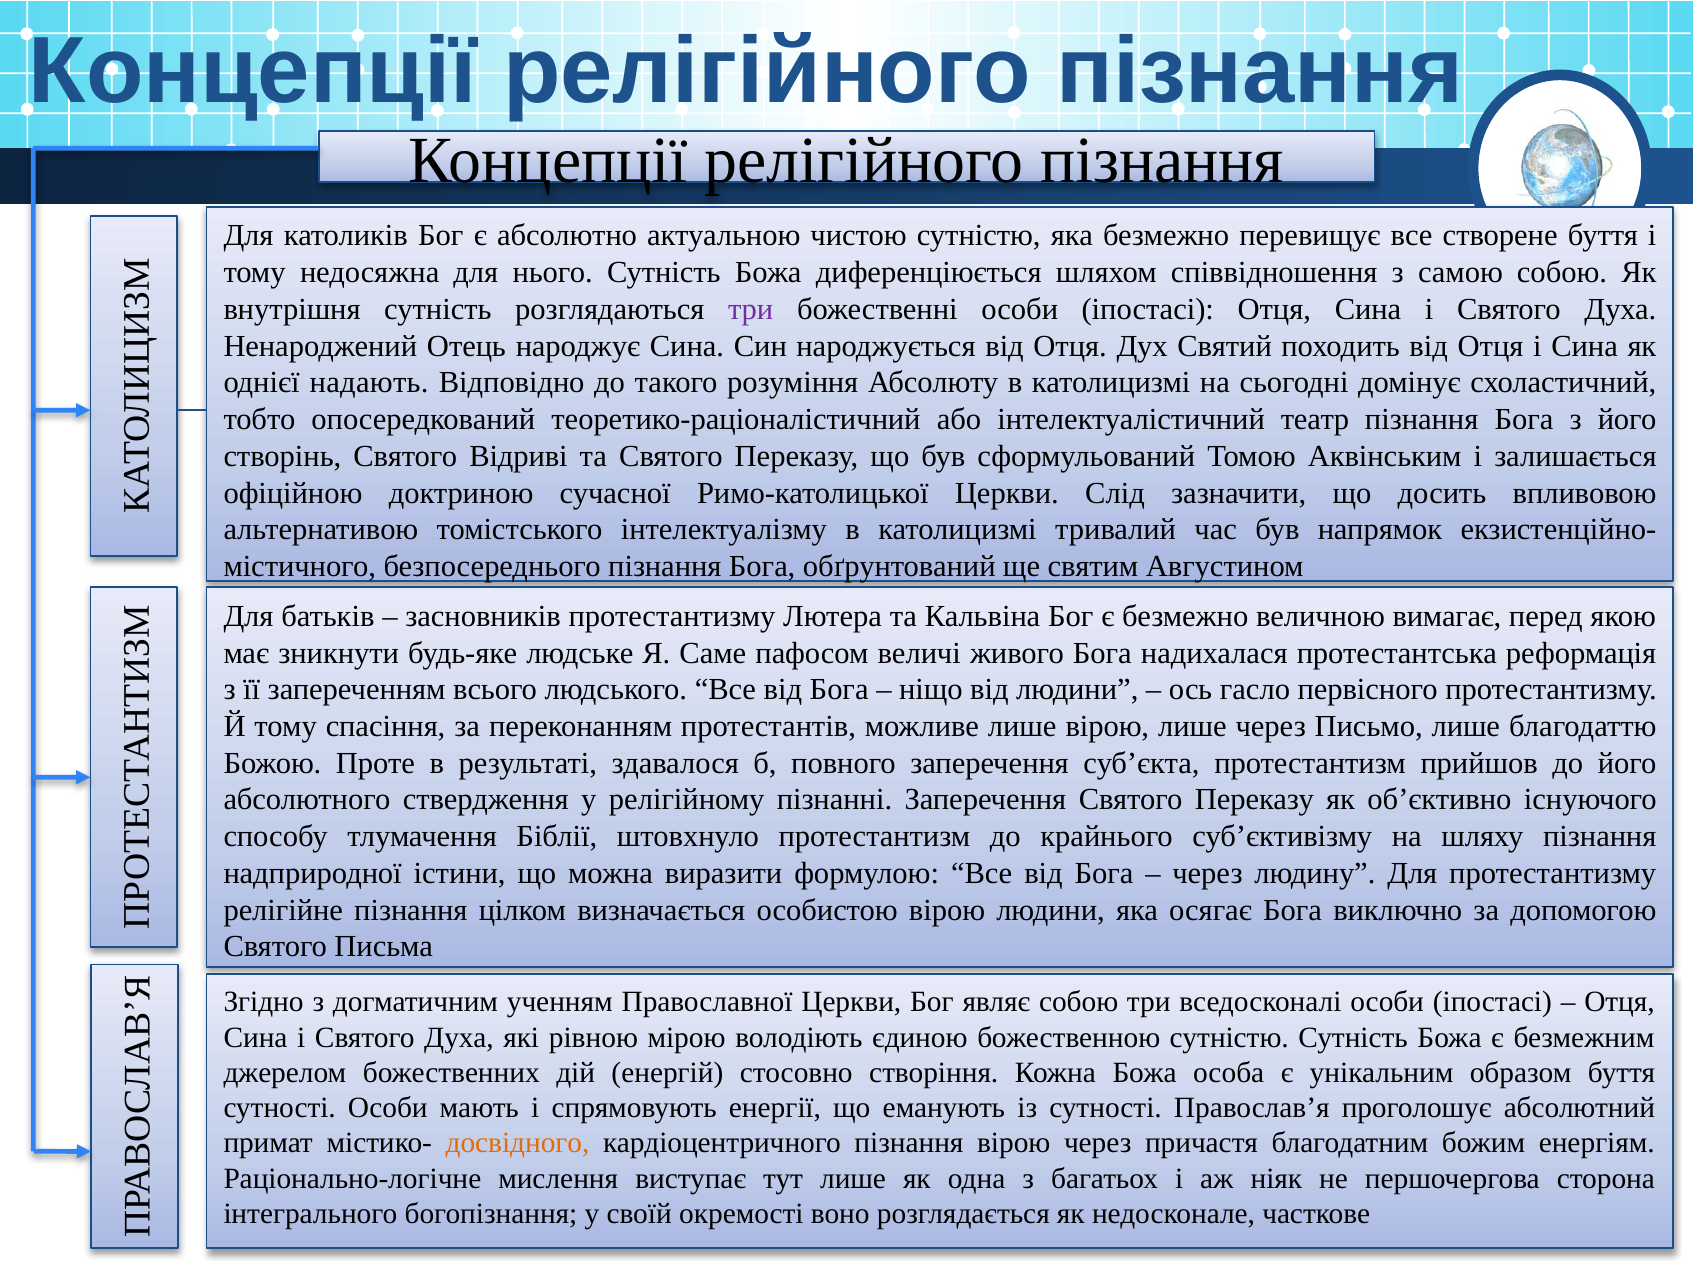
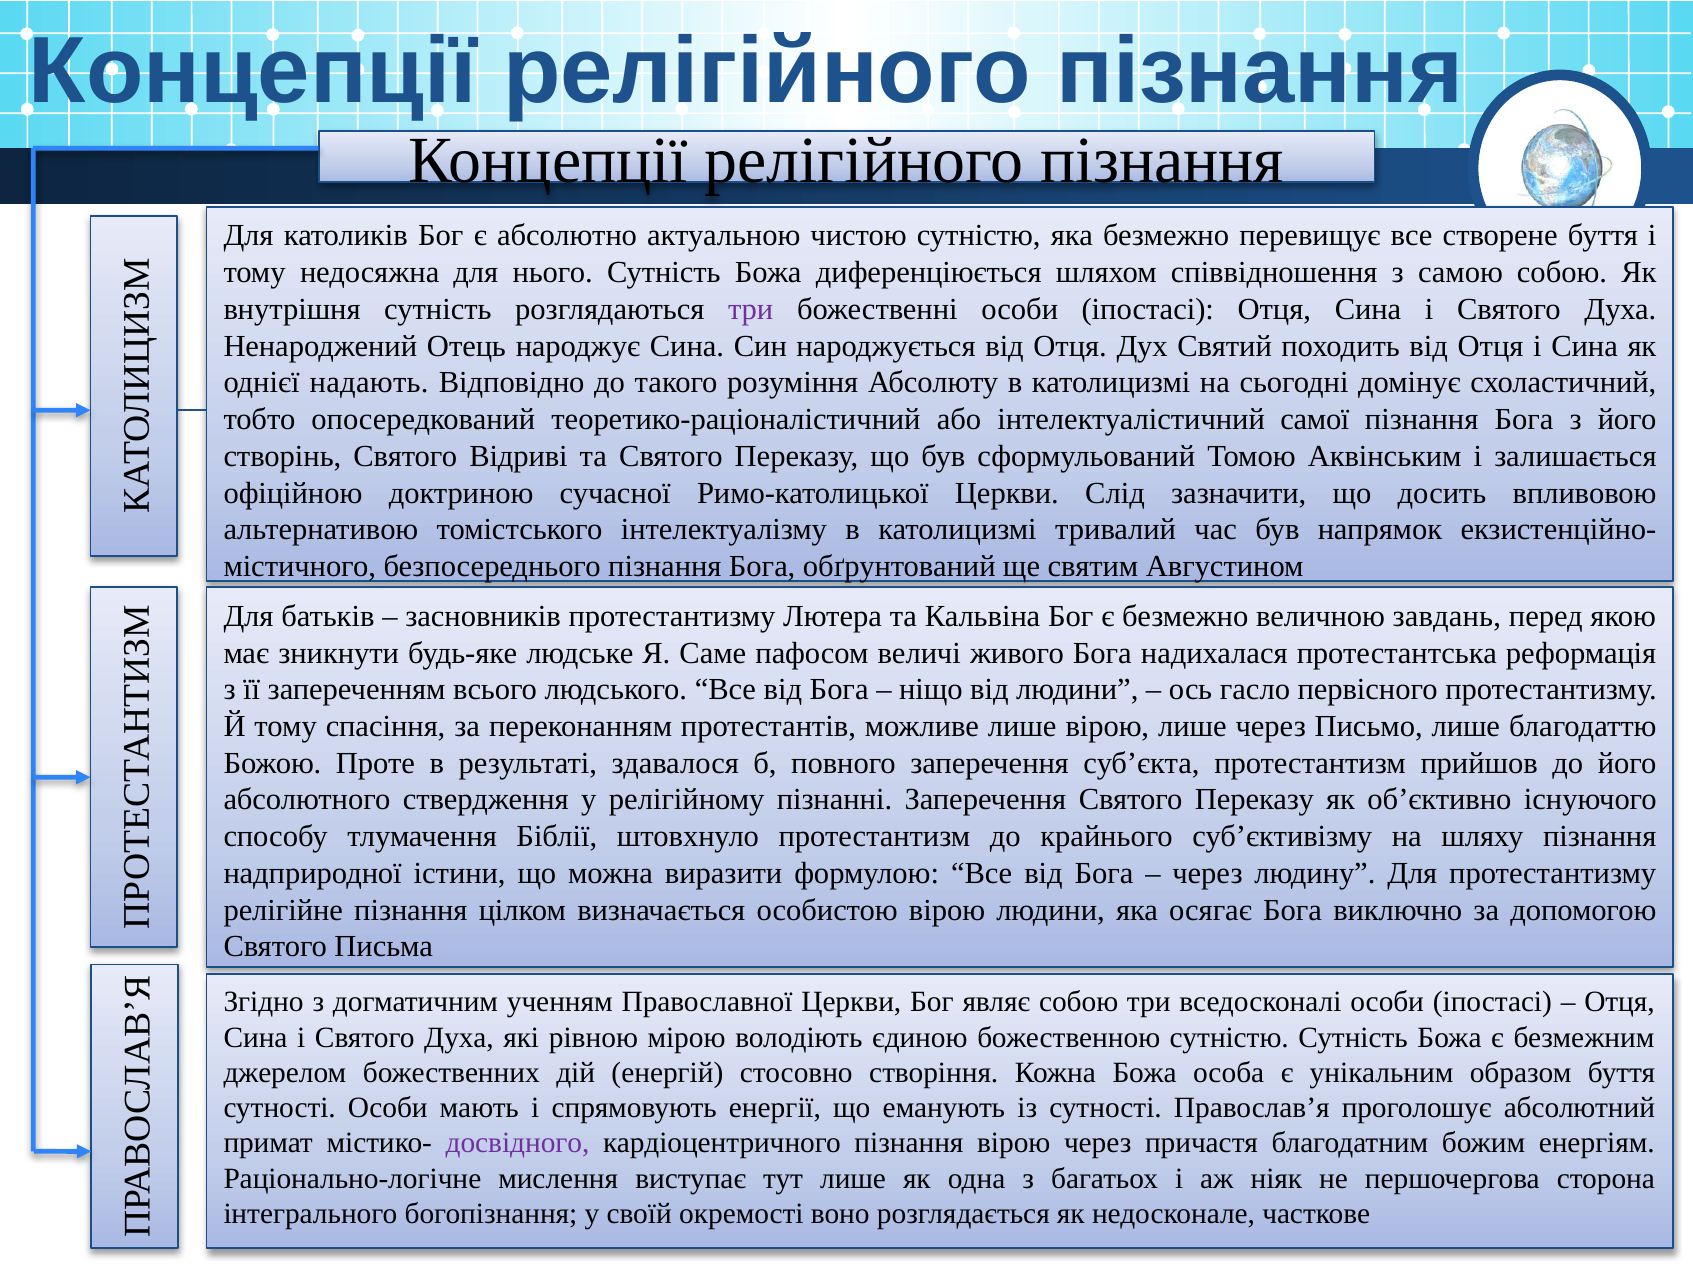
театр: театр -> самої (1315, 419)
вимагає: вимагає -> завдань (1447, 616)
досвідного colour: orange -> purple (518, 1143)
